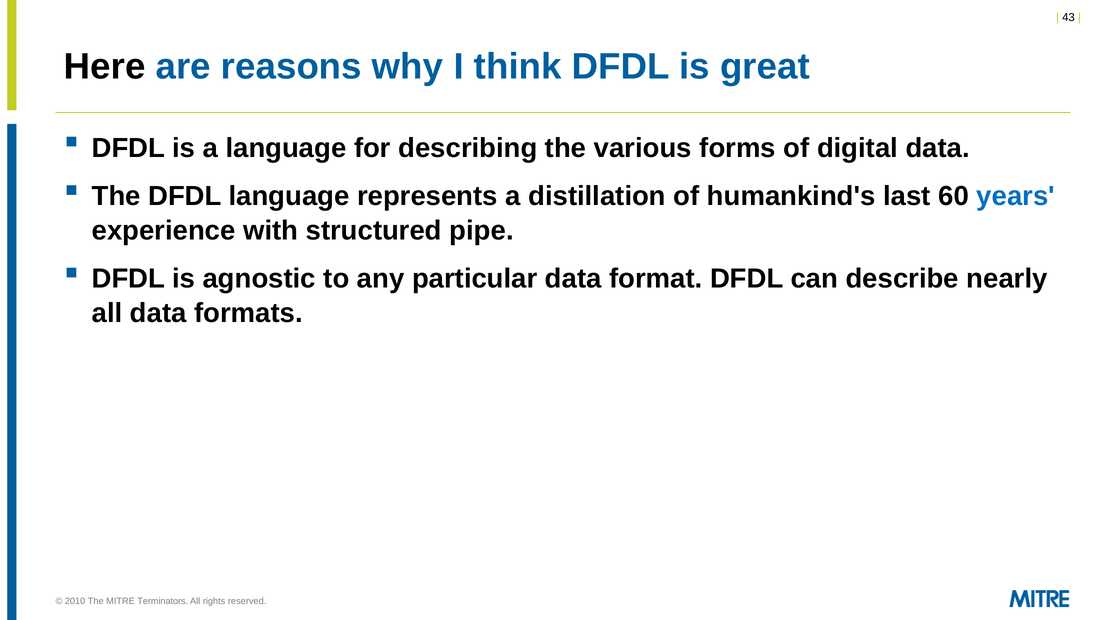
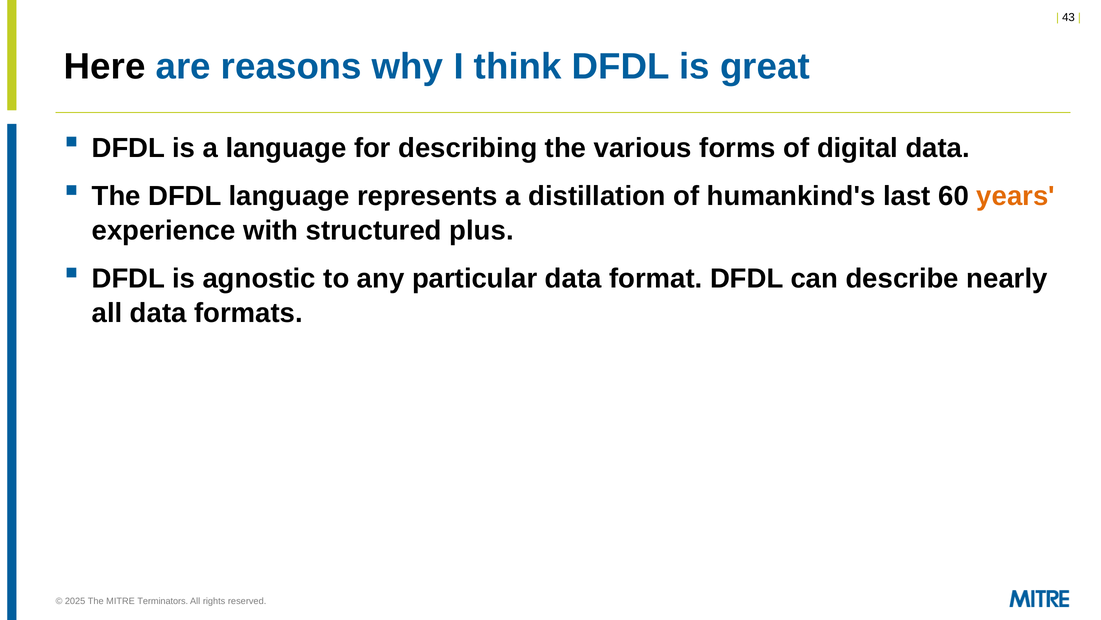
years colour: blue -> orange (1016, 196)
pipe: pipe -> plus (482, 230)
2010: 2010 -> 2025 (75, 600)
